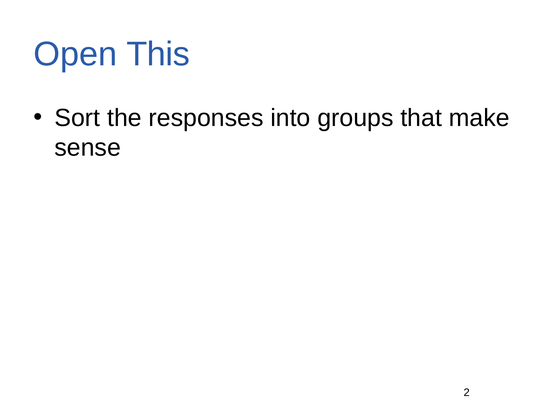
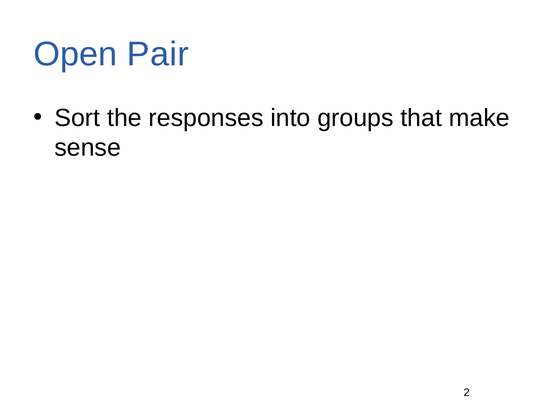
This: This -> Pair (158, 54)
